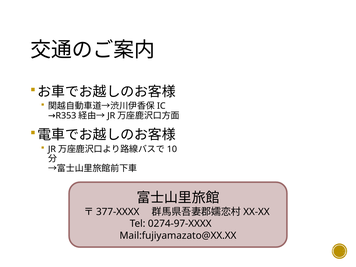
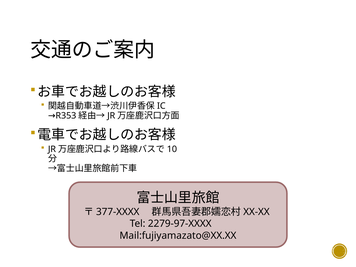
0274-97-XXXX: 0274-97-XXXX -> 2279-97-XXXX (180, 224)
